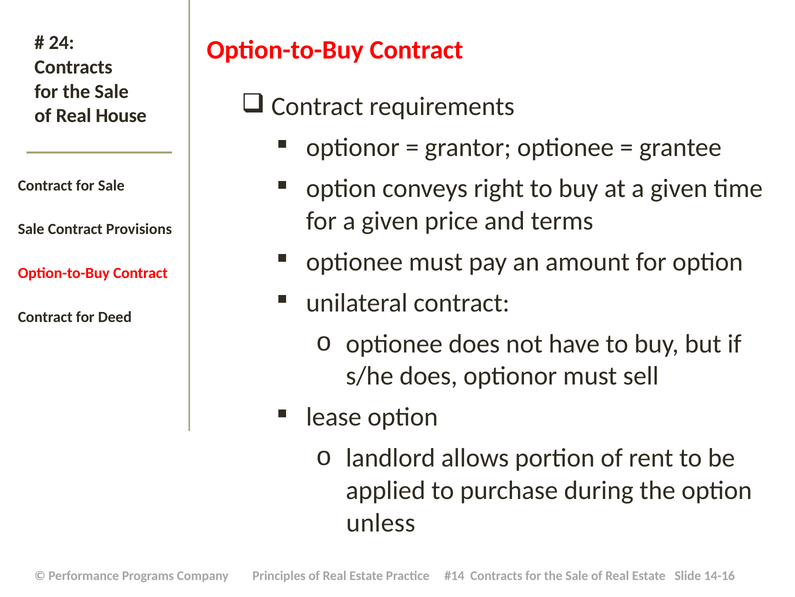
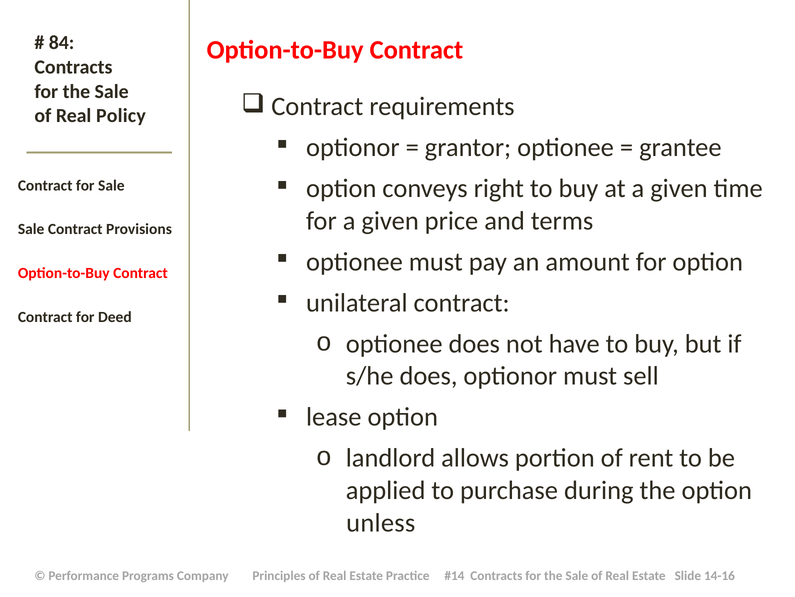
24: 24 -> 84 (62, 43)
House: House -> Policy (121, 116)
